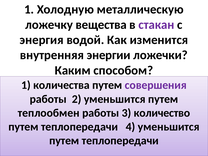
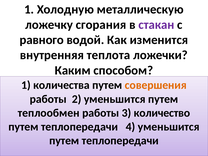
вещества: вещества -> сгорания (101, 25)
энергия: энергия -> равного (42, 40)
энергии: энергии -> теплота (108, 55)
совершения colour: purple -> orange (156, 85)
